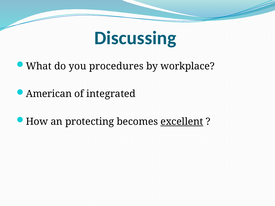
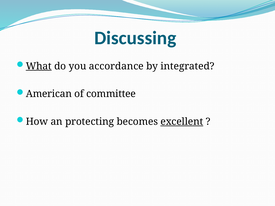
What underline: none -> present (39, 66)
procedures: procedures -> accordance (116, 66)
workplace: workplace -> integrated (187, 66)
integrated: integrated -> committee (111, 94)
